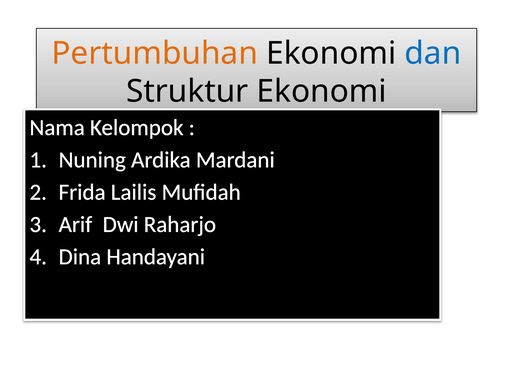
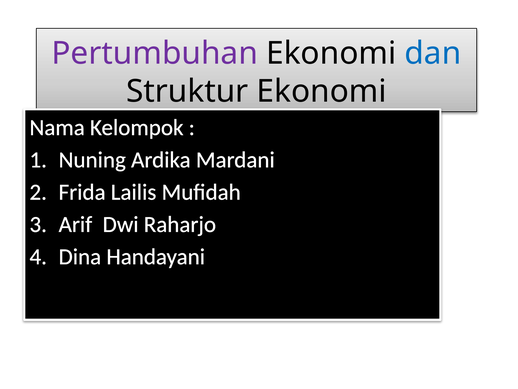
Pertumbuhan colour: orange -> purple (155, 53)
